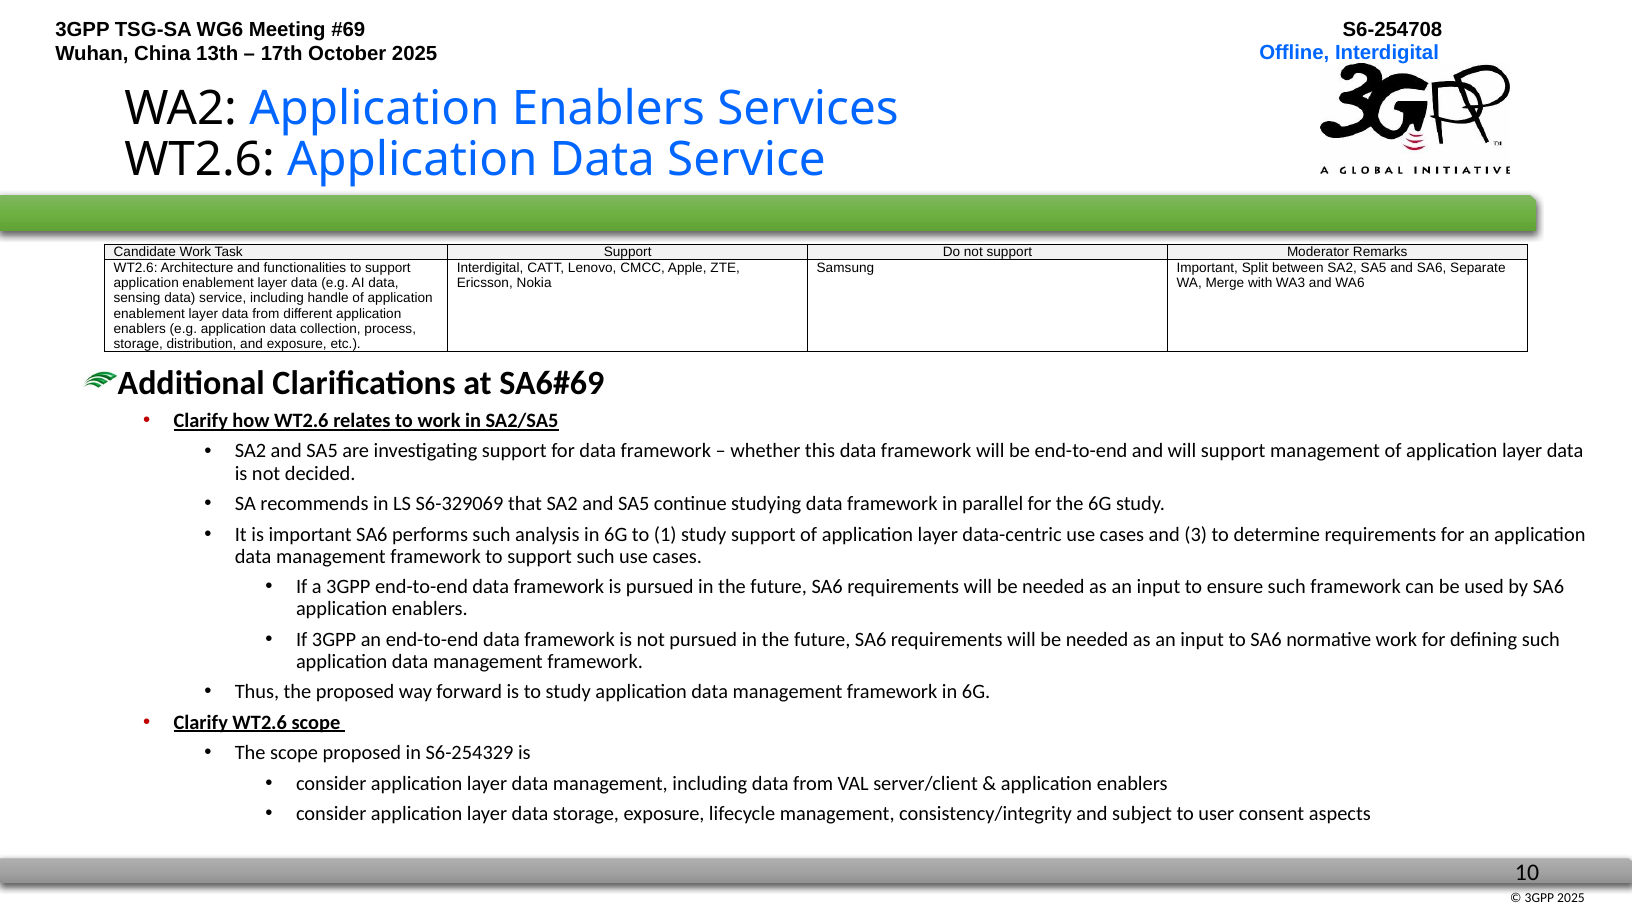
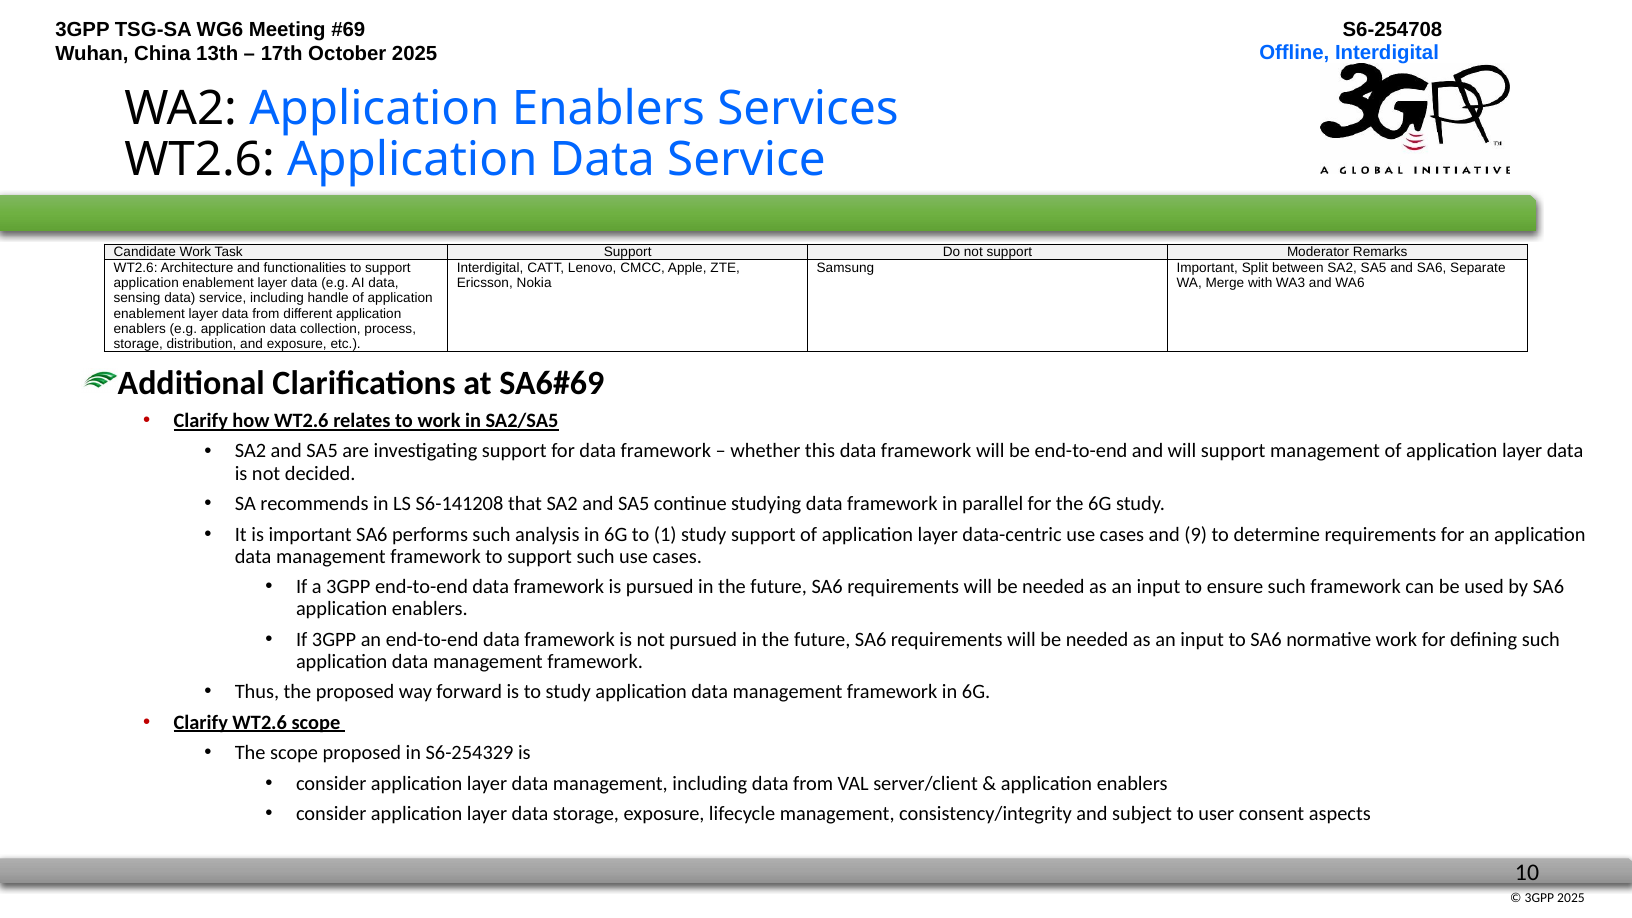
S6-329069: S6-329069 -> S6-141208 (459, 504)
3: 3 -> 9 (1196, 534)
